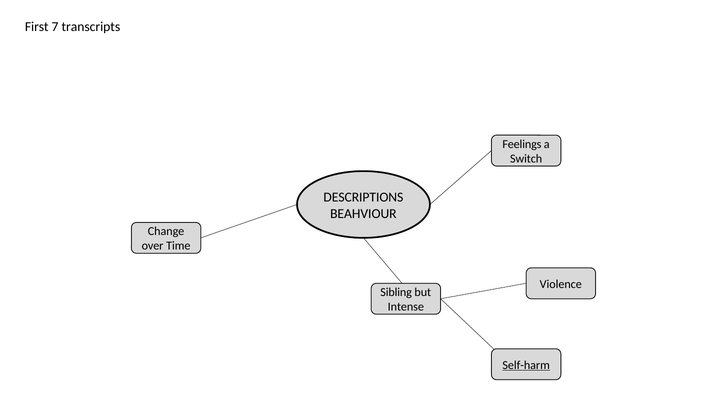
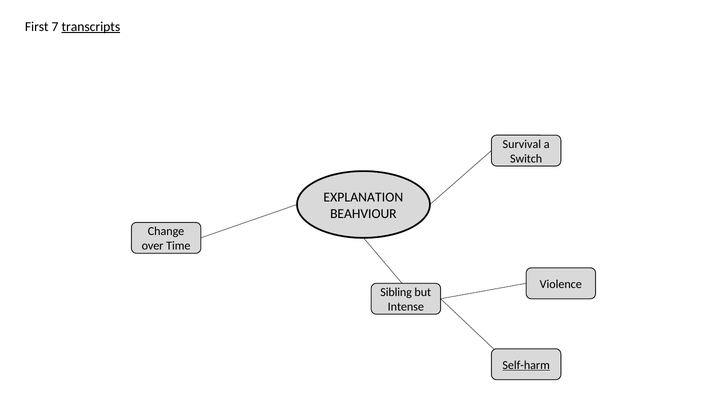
transcripts underline: none -> present (91, 27)
Feelings: Feelings -> Survival (522, 144)
DESCRIPTIONS: DESCRIPTIONS -> EXPLANATION (363, 197)
